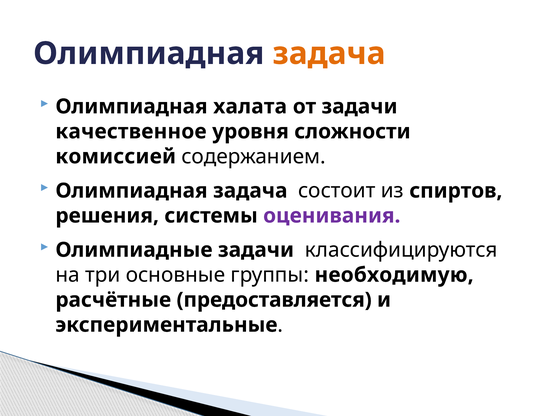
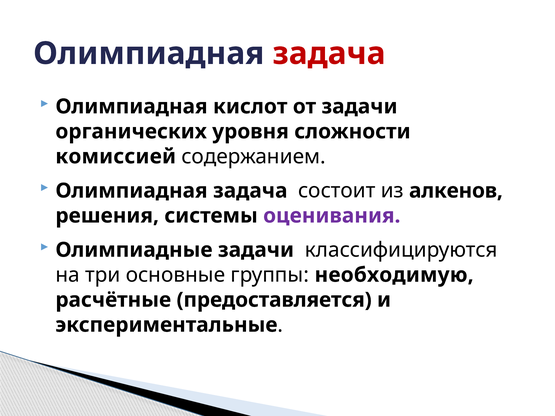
задача colour: orange -> red (329, 54)
халата: халата -> кислот (250, 107)
качественное: качественное -> органических (131, 132)
спиртов: спиртов -> алкенов (456, 191)
